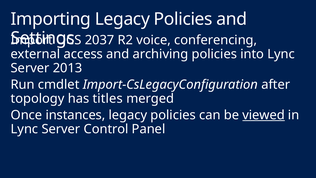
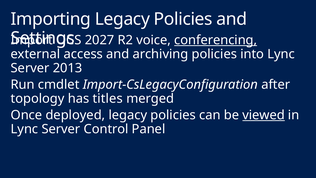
2037: 2037 -> 2027 (100, 40)
conferencing underline: none -> present (216, 40)
instances: instances -> deployed (75, 115)
